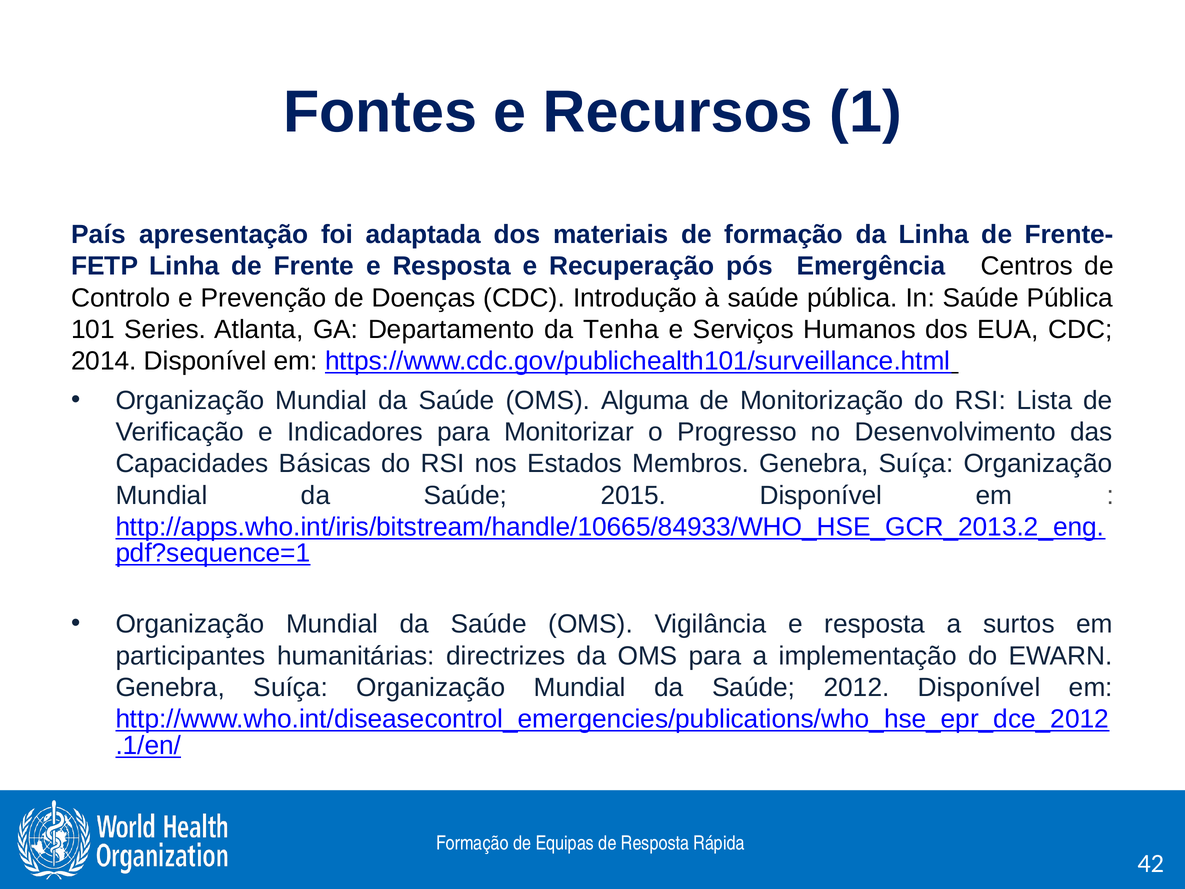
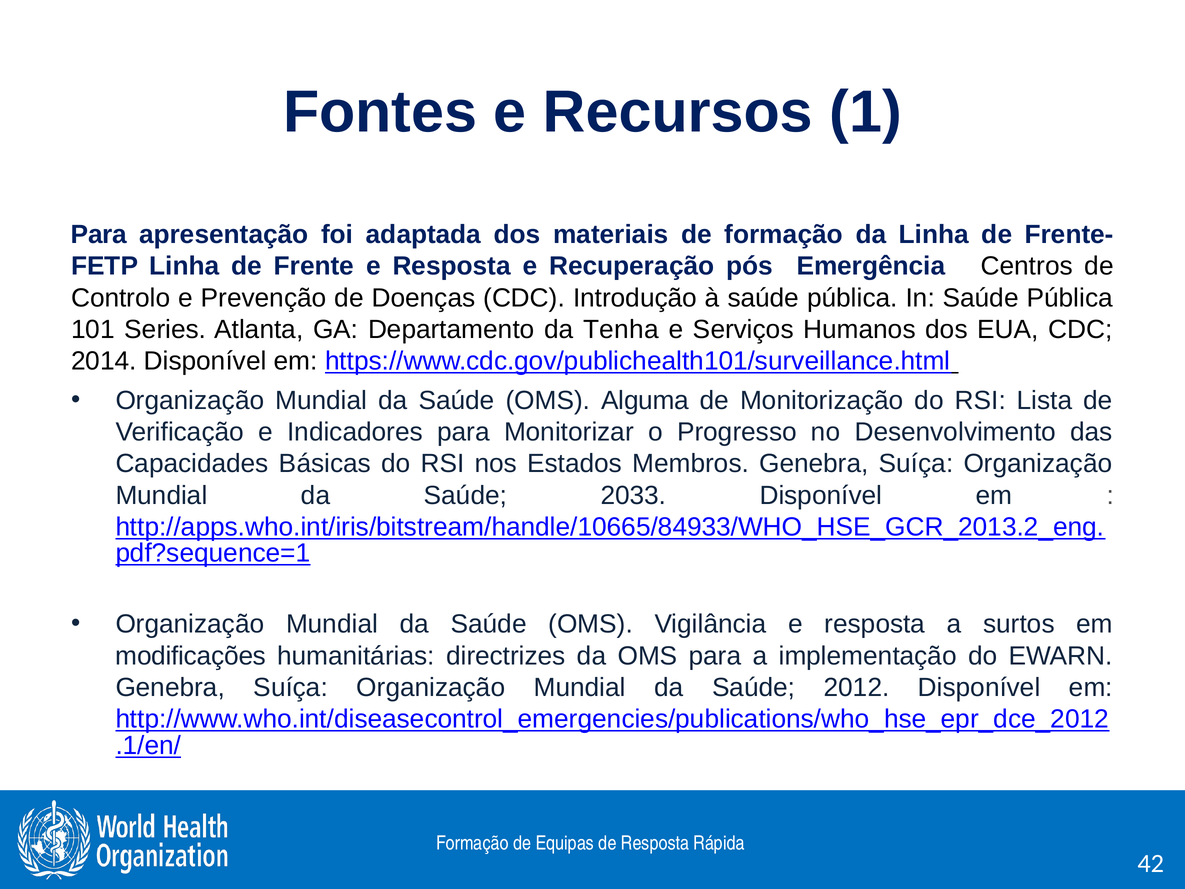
País: País -> Para (99, 235)
2015: 2015 -> 2033 (633, 495)
participantes: participantes -> modificações (191, 656)
